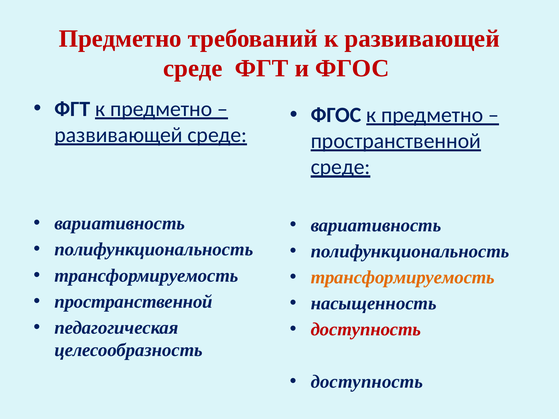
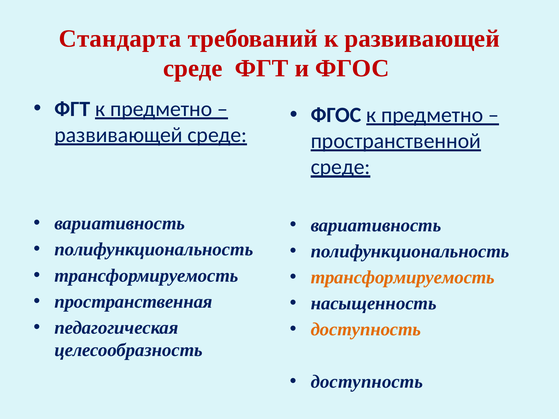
Предметно: Предметно -> Стандарта (120, 39)
пространственной: пространственной -> пространственная (134, 302)
доступность colour: red -> orange (366, 330)
